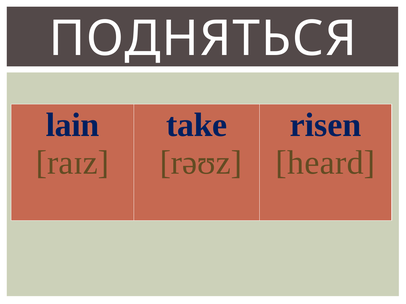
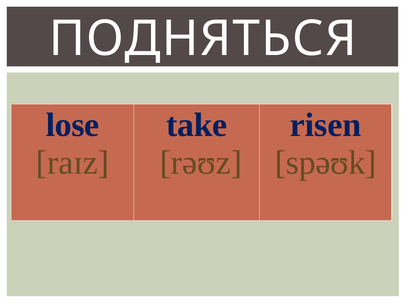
lain: lain -> lose (73, 125)
heard: heard -> spəʊk (326, 163)
